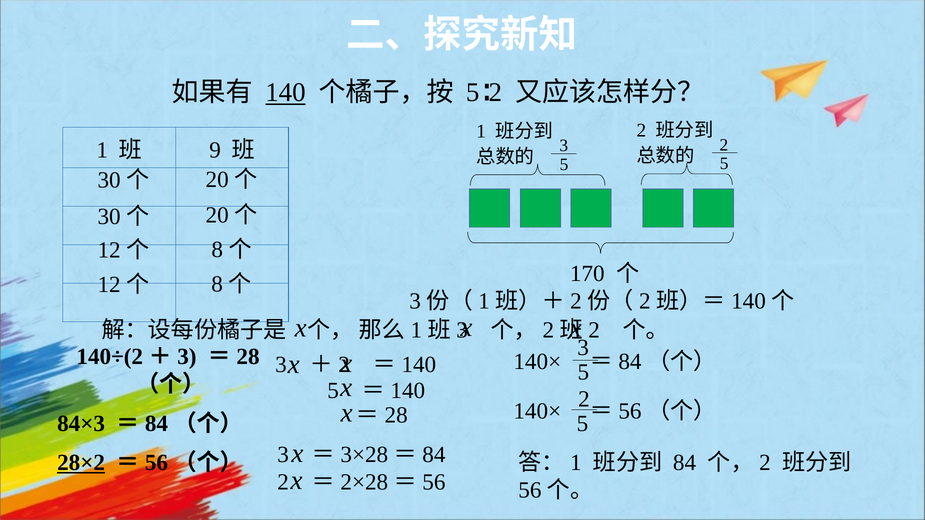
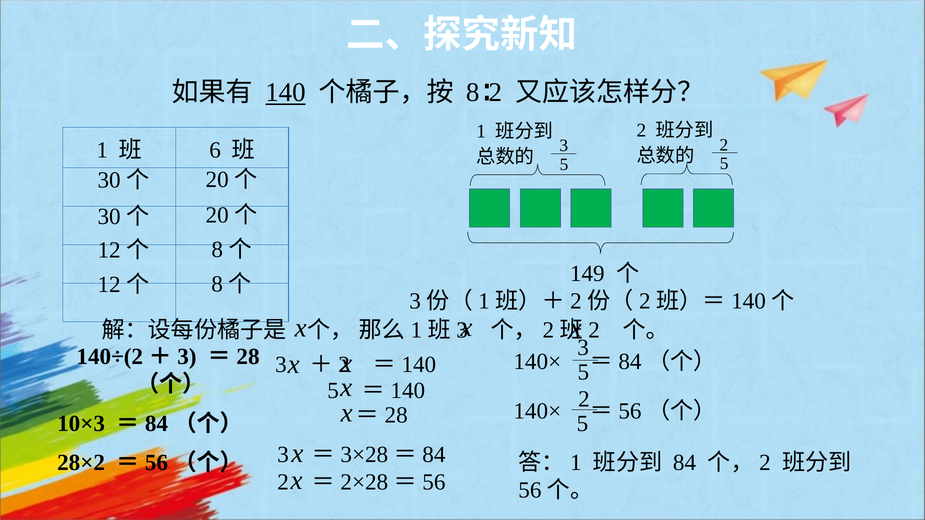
5: 5 -> 8 (473, 93)
9: 9 -> 6 (215, 150)
170: 170 -> 149 (587, 274)
84×3: 84×3 -> 10×3 (81, 424)
28×2 underline: present -> none (81, 463)
